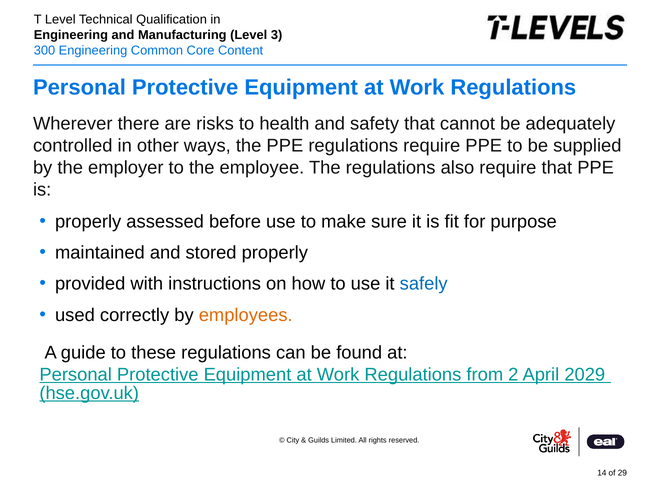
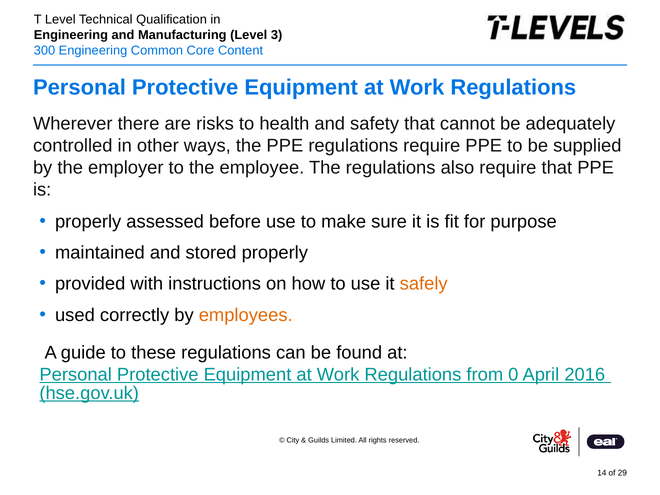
safely colour: blue -> orange (424, 284)
2: 2 -> 0 (513, 375)
2029: 2029 -> 2016 (585, 375)
